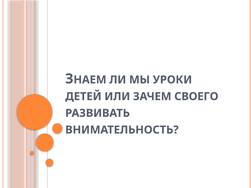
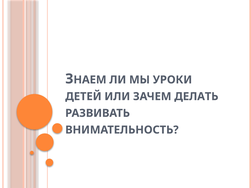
СВОЕГО: СВОЕГО -> ДЕЛАТЬ (196, 97)
